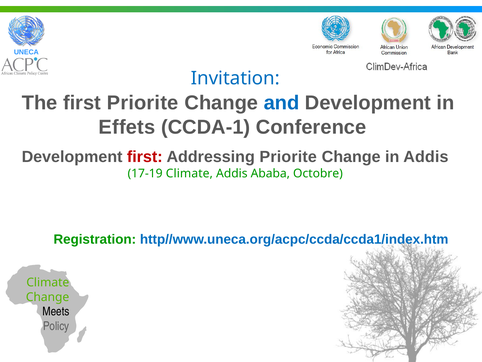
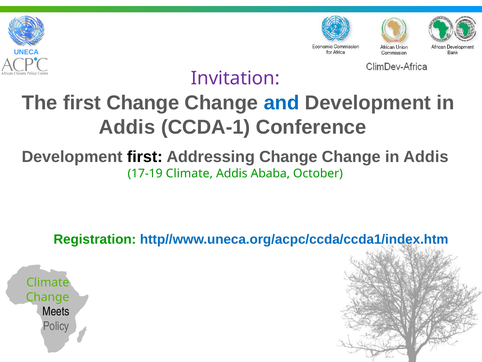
Invitation colour: blue -> purple (235, 78)
first Priorite: Priorite -> Change (143, 103)
Effets: Effets -> Addis (127, 127)
first colour: red -> black (145, 157)
Addressing Priorite: Priorite -> Change (288, 157)
Octobre: Octobre -> October (318, 173)
